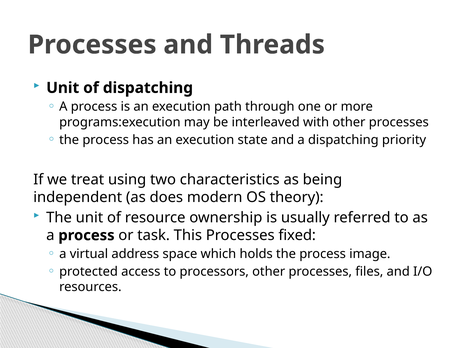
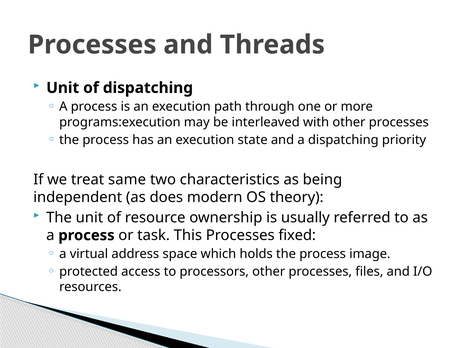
using: using -> same (127, 179)
